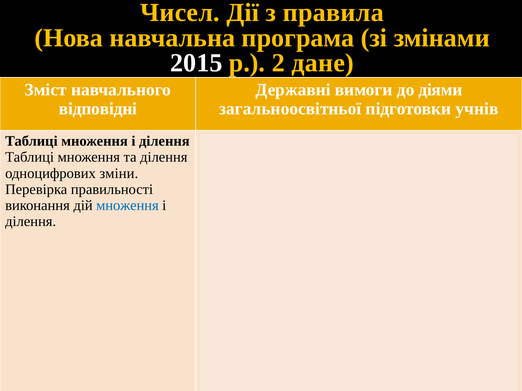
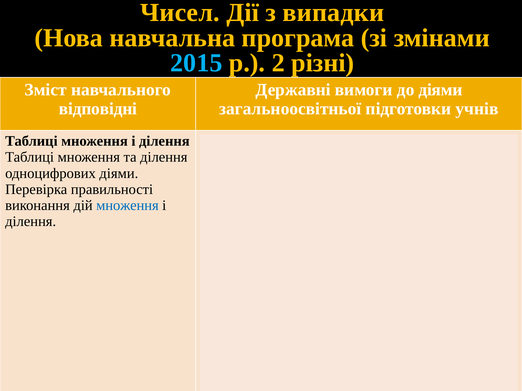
правила: правила -> випадки (333, 13)
2015 colour: white -> light blue (196, 63)
дане: дане -> різні (323, 63)
одноцифрових зміни: зміни -> діями (119, 173)
